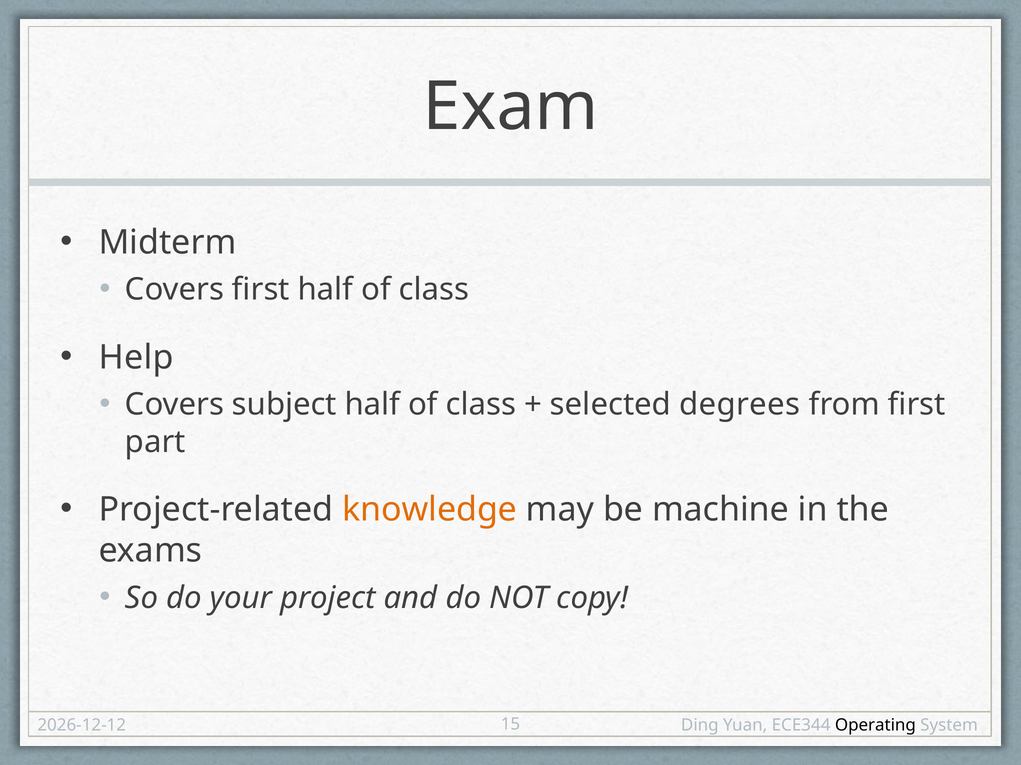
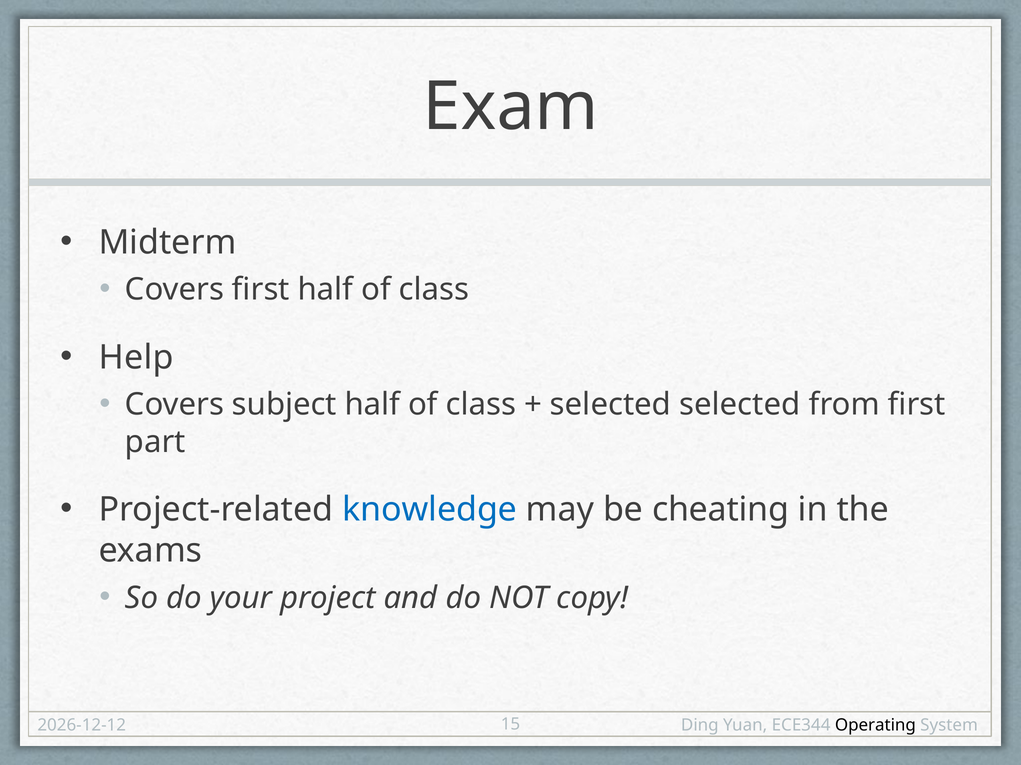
selected degrees: degrees -> selected (740, 405)
knowledge colour: orange -> blue (430, 510)
machine: machine -> cheating (721, 510)
